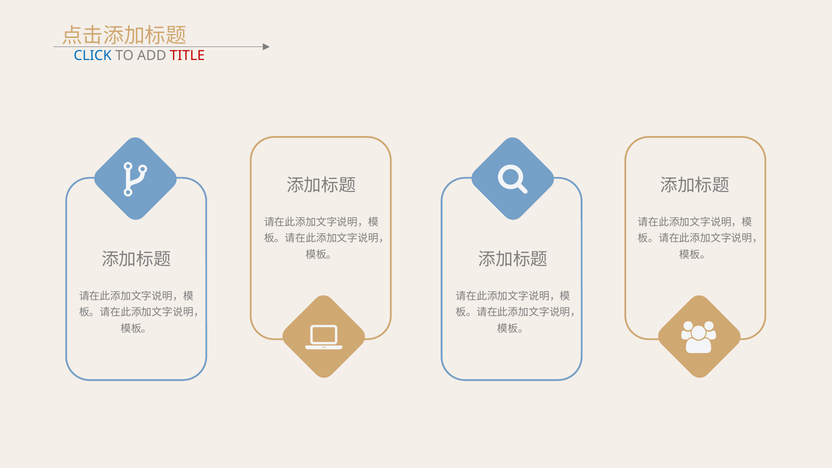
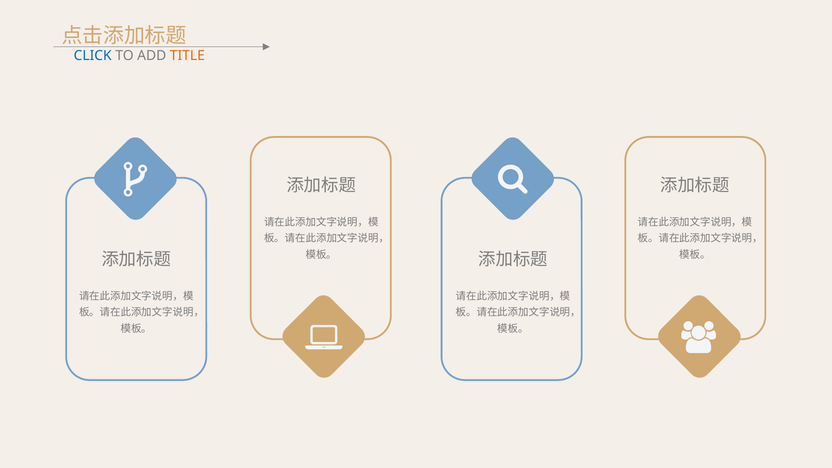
TITLE colour: red -> orange (187, 56)
